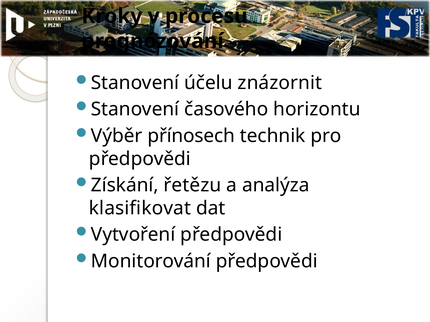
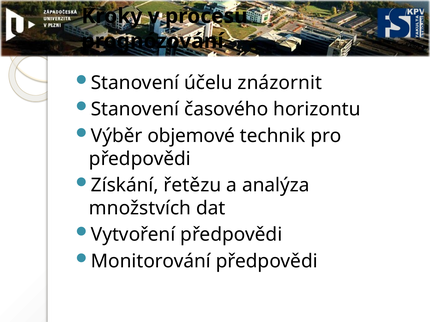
přínosech: přínosech -> objemové (191, 136)
klasifikovat: klasifikovat -> množstvích (140, 208)
